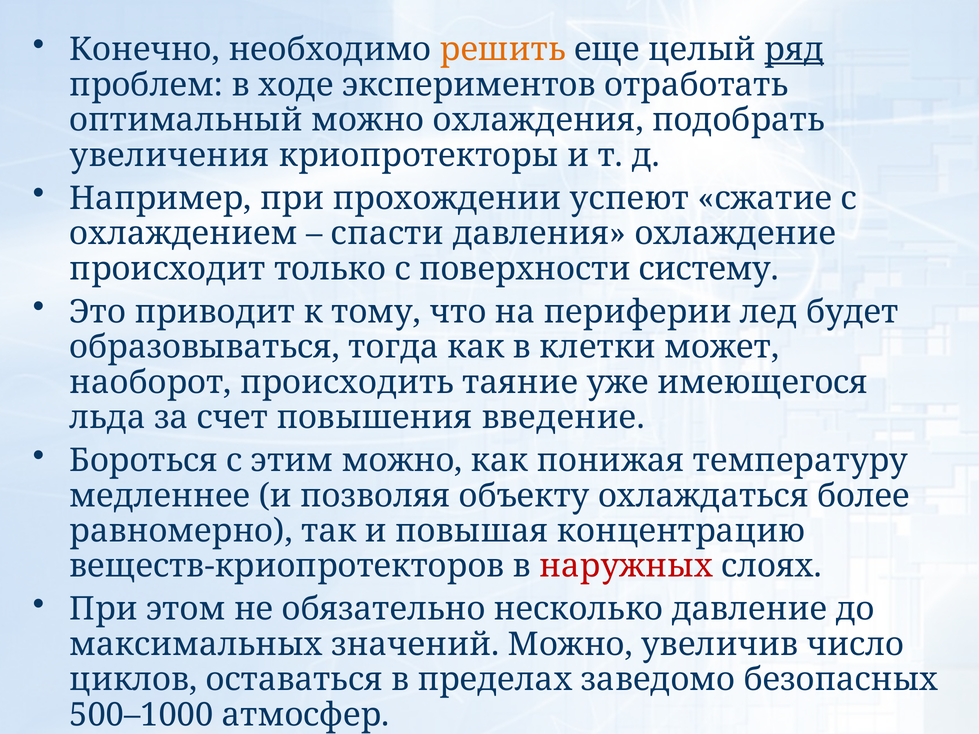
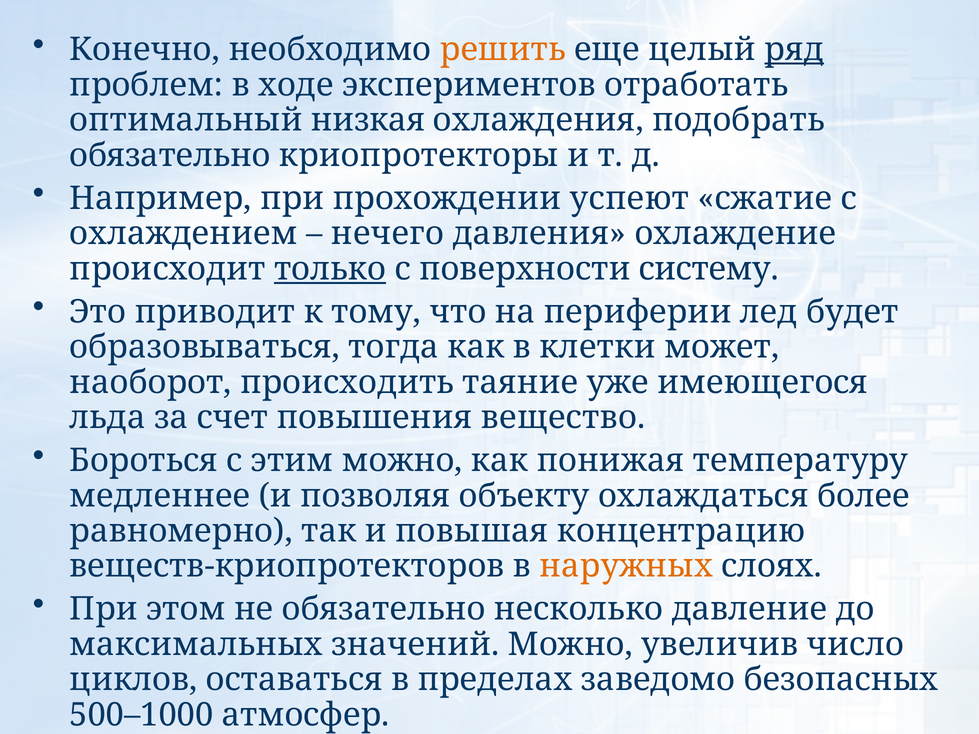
оптимальный можно: можно -> низкая (368, 120)
увеличения: увеличения -> обязательно (170, 155)
спасти: спасти -> нечего (387, 234)
только underline: none -> present (330, 269)
введение: введение -> вещество (563, 418)
наружных colour: red -> orange (626, 566)
